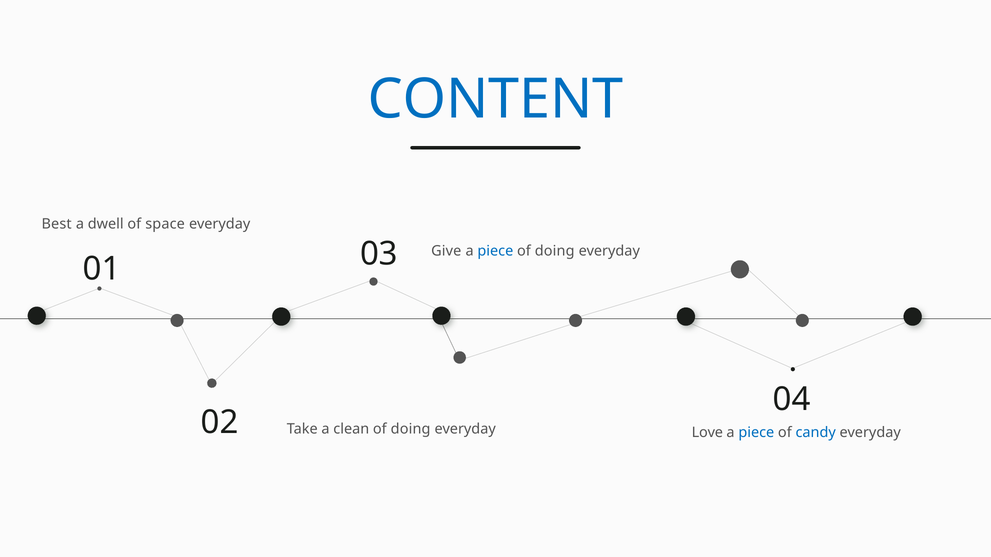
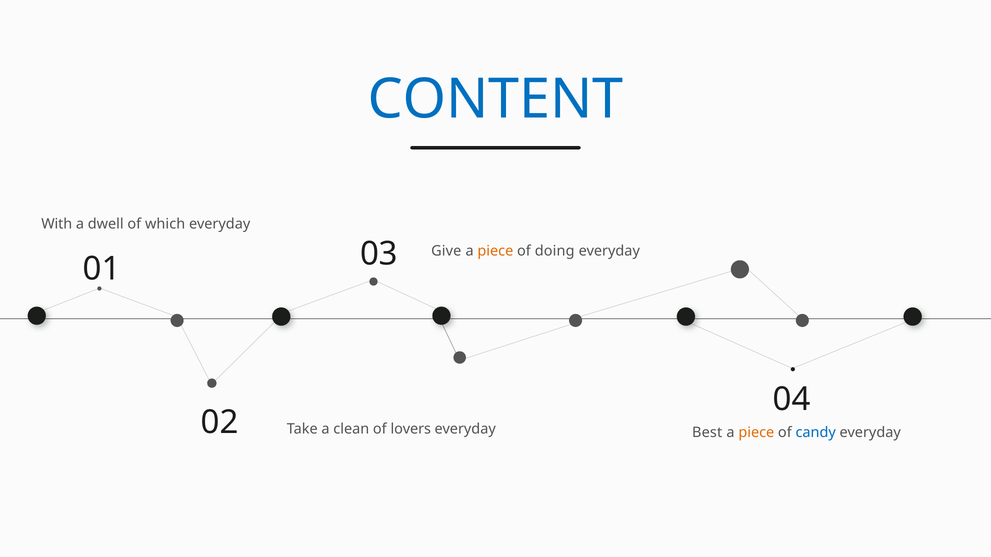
Best: Best -> With (57, 224)
space: space -> which (165, 224)
piece colour: blue -> orange (495, 251)
doing: doing -> lovers (411, 429)
Love: Love -> Best (707, 433)
piece colour: blue -> orange (756, 433)
